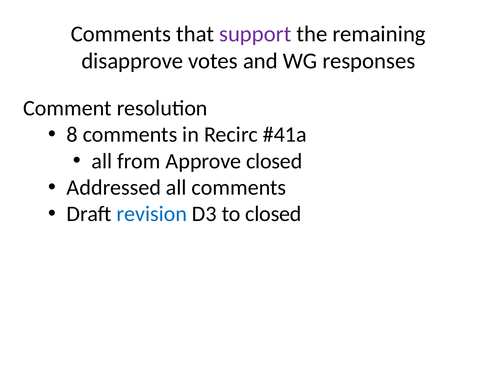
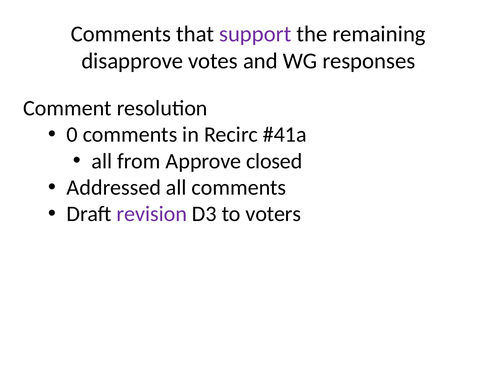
8: 8 -> 0 (72, 135)
revision colour: blue -> purple (152, 214)
to closed: closed -> voters (273, 214)
